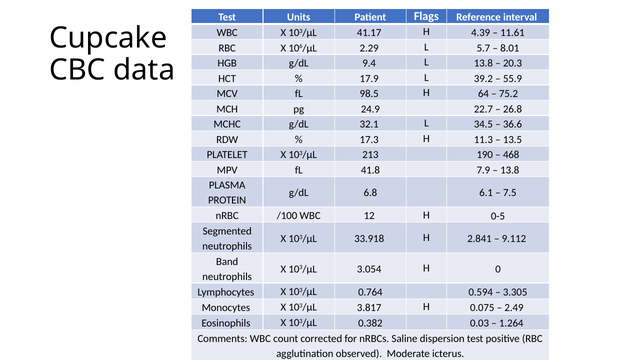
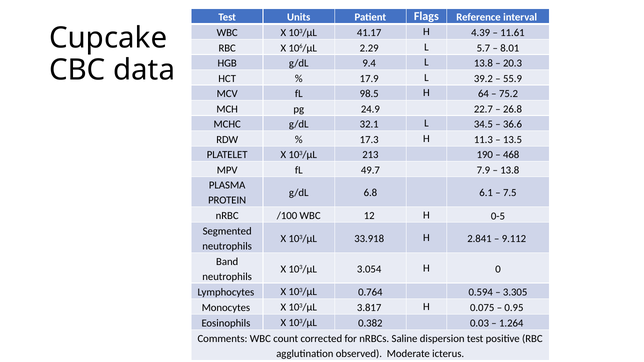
41.8: 41.8 -> 49.7 (370, 170)
2.49: 2.49 -> 0.95 (514, 308)
